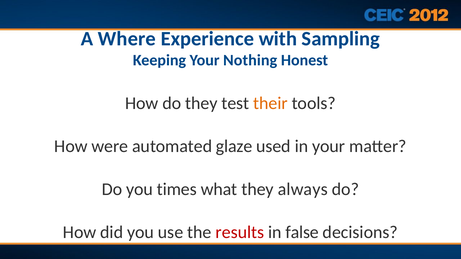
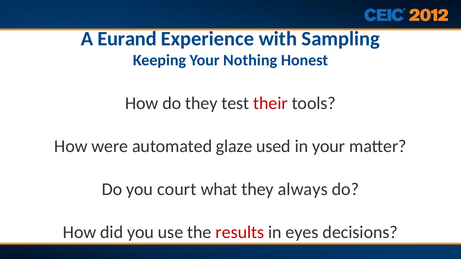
Where: Where -> Eurand (127, 39)
their colour: orange -> red (270, 103)
times: times -> court (177, 189)
false: false -> eyes (302, 232)
